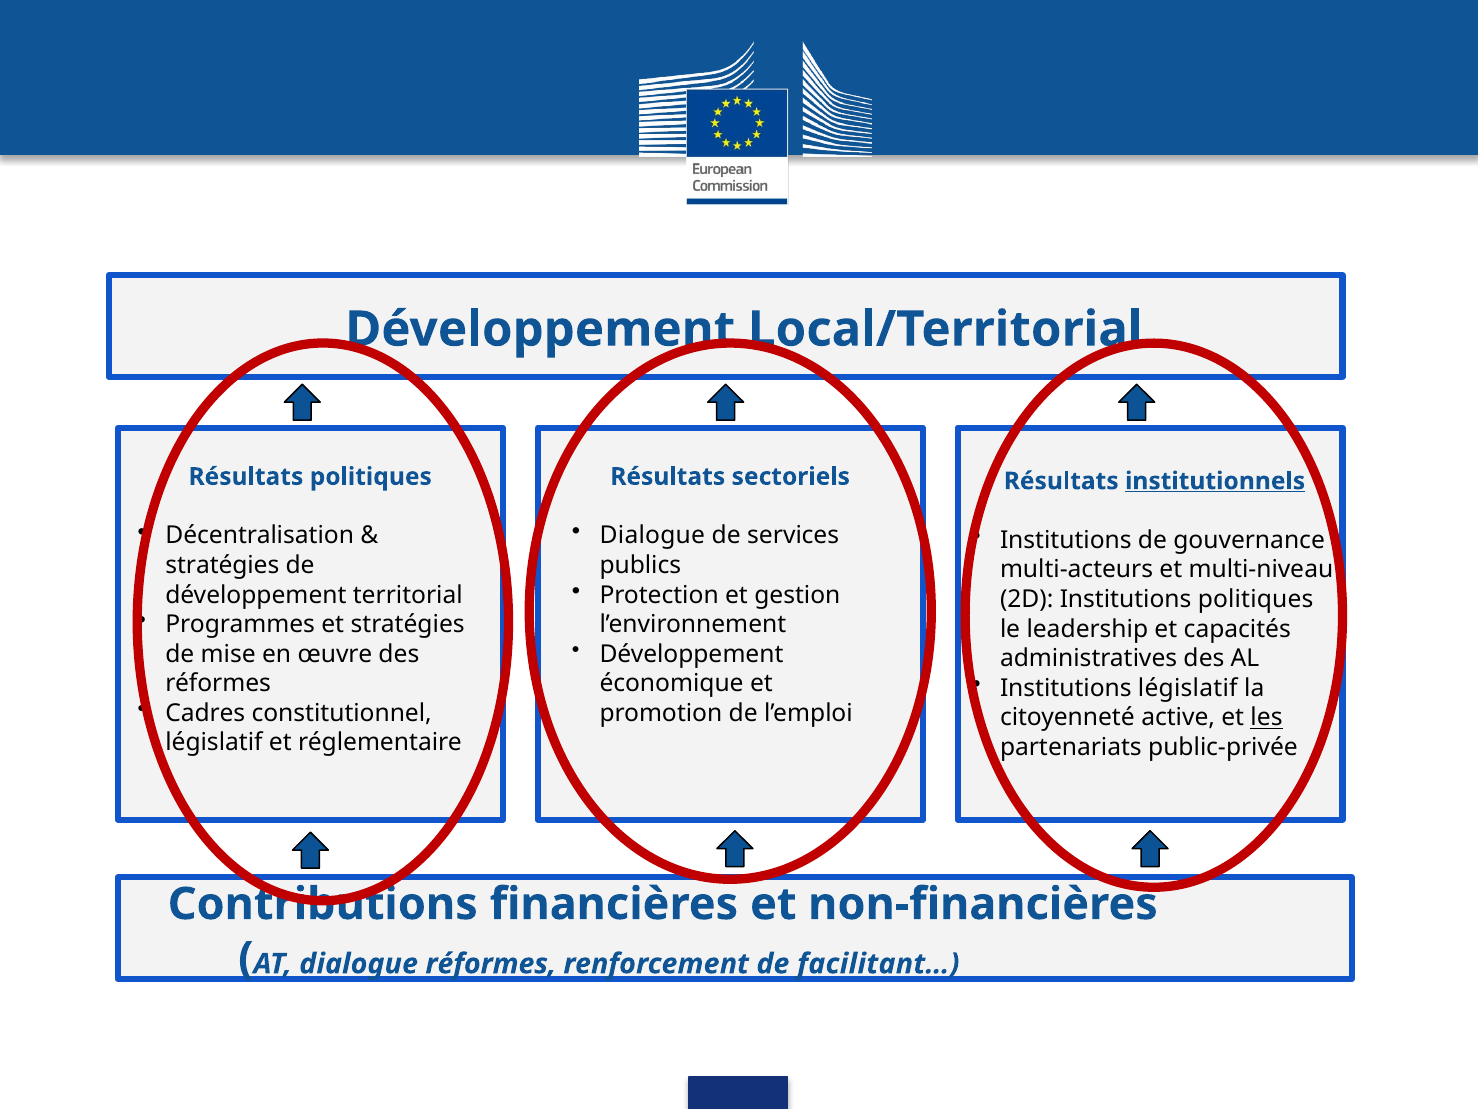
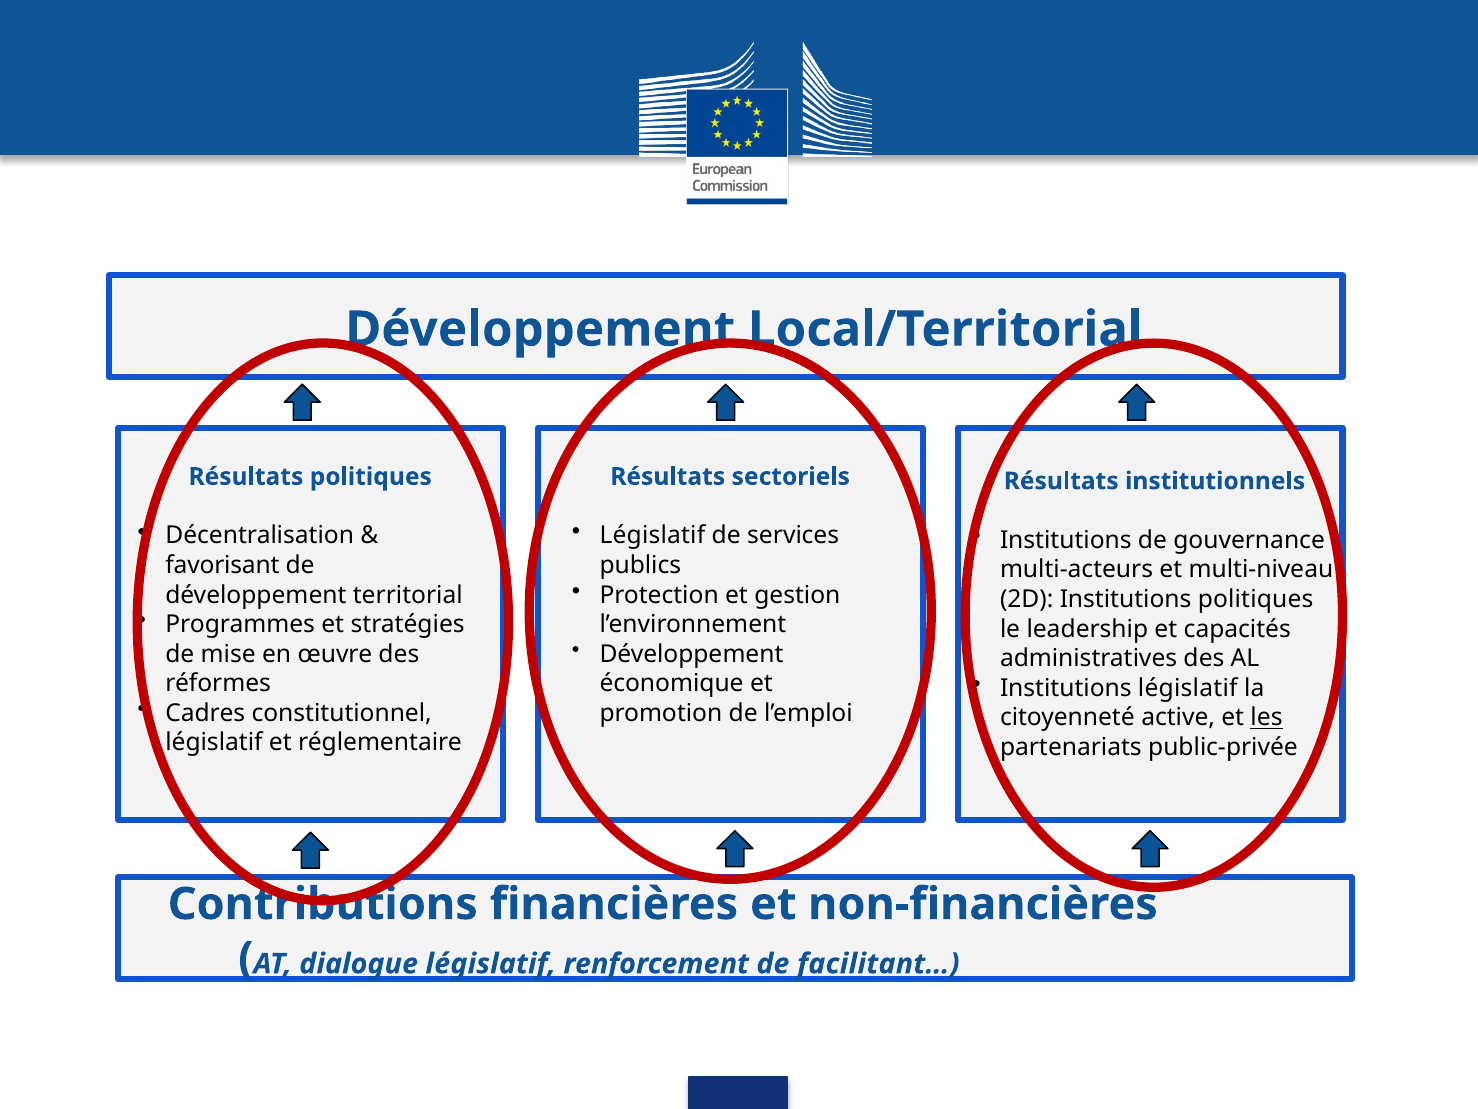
institutionnels underline: present -> none (1215, 481)
Dialogue: Dialogue -> Législatif (652, 536)
stratégies: stratégies -> favorisant (222, 565)
dialogue réformes: réformes -> législatif (491, 963)
